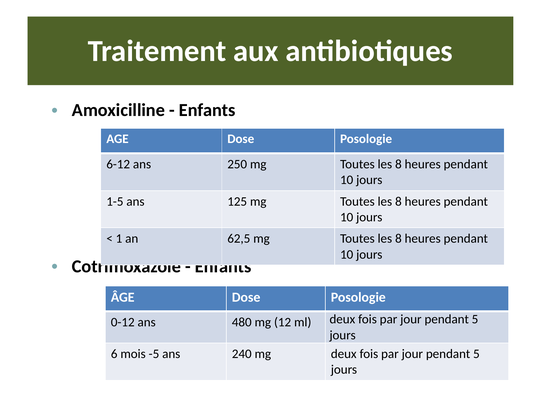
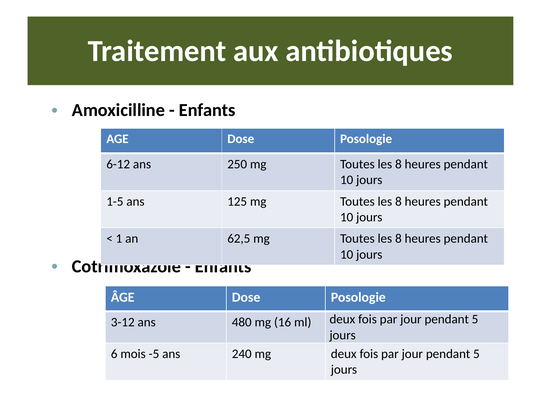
0-12: 0-12 -> 3-12 (123, 323)
12: 12 -> 16 (283, 323)
